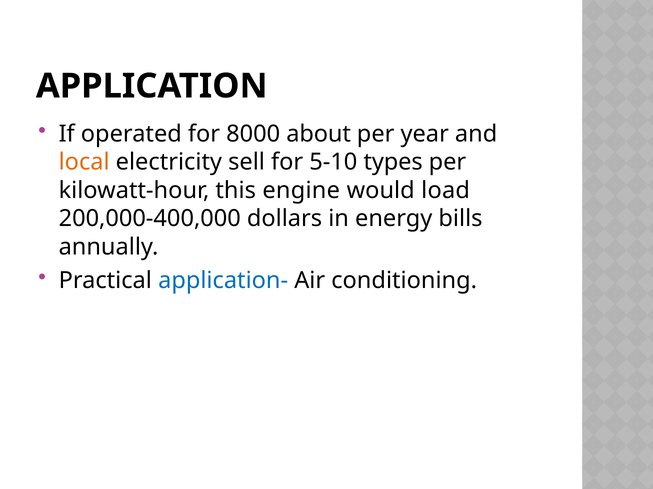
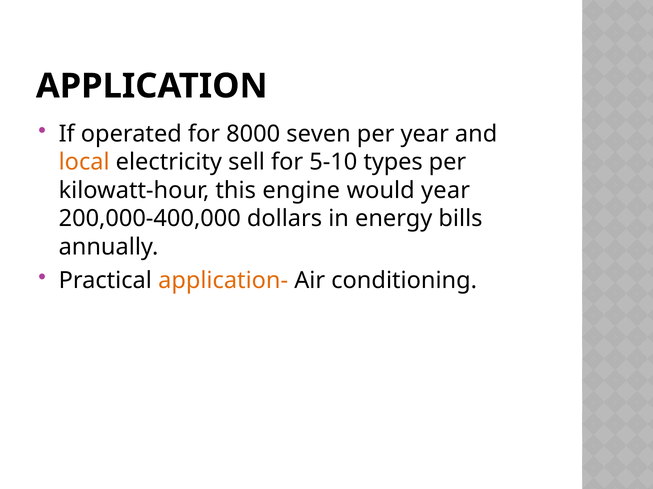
about: about -> seven (319, 134)
would load: load -> year (446, 191)
application- colour: blue -> orange (223, 281)
